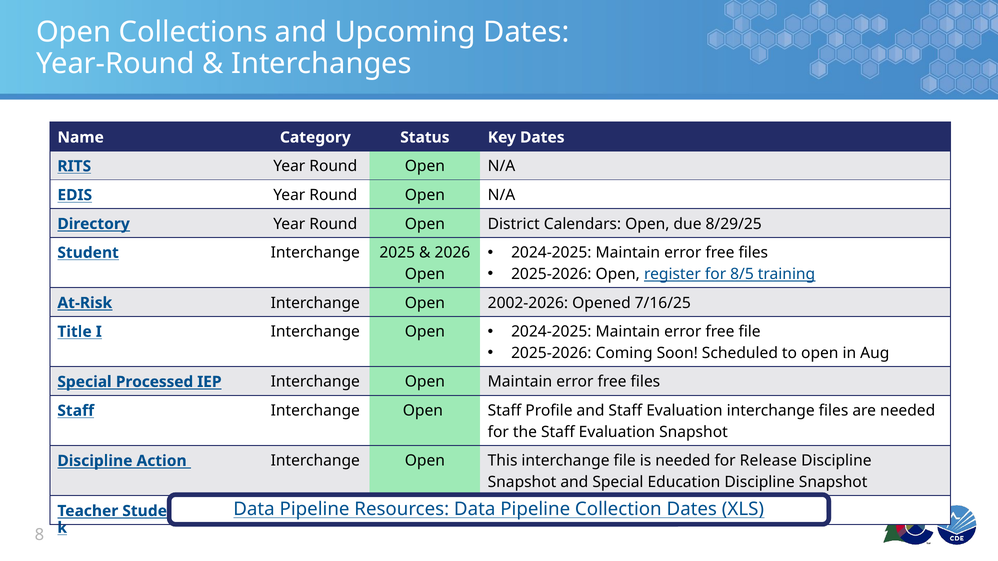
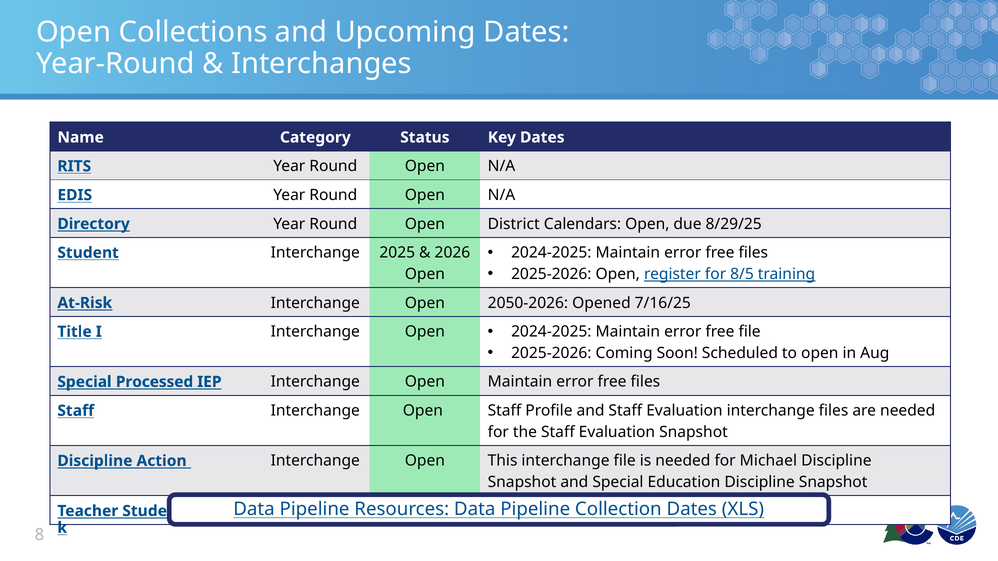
2002-2026: 2002-2026 -> 2050-2026 (528, 303)
Release: Release -> Michael (768, 461)
